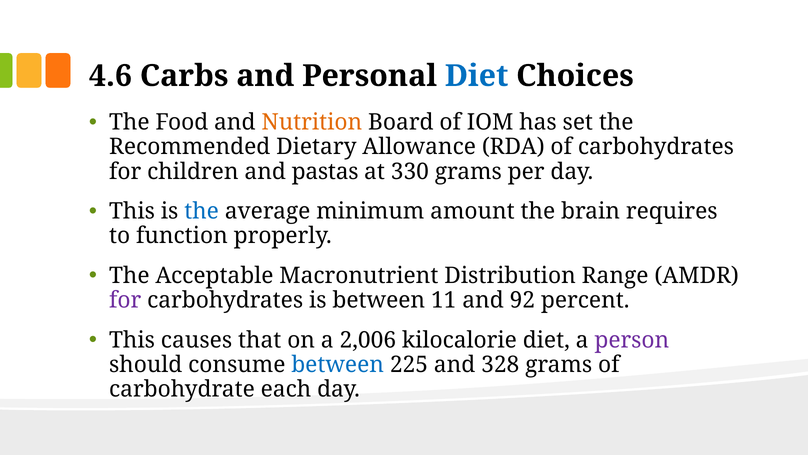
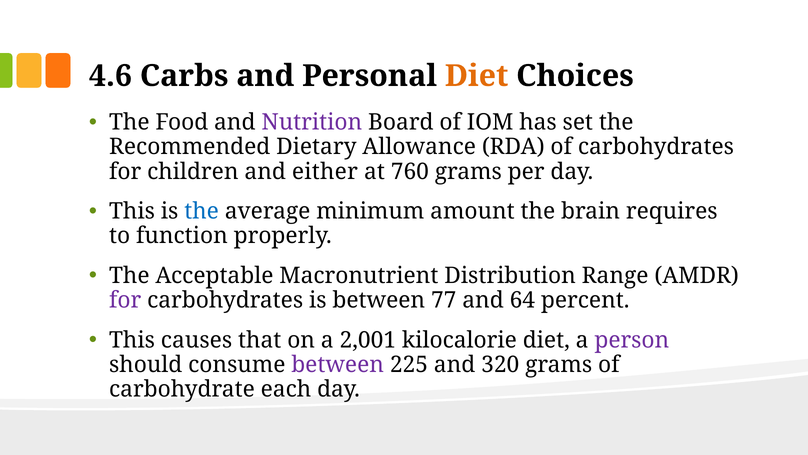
Diet colour: blue -> orange (477, 76)
Nutrition colour: orange -> purple (312, 122)
pastas: pastas -> either (325, 171)
330: 330 -> 760 (410, 171)
11: 11 -> 77 (444, 300)
92: 92 -> 64 (522, 300)
2,006: 2,006 -> 2,001 (368, 340)
between colour: blue -> purple (338, 364)
328: 328 -> 320 (500, 364)
